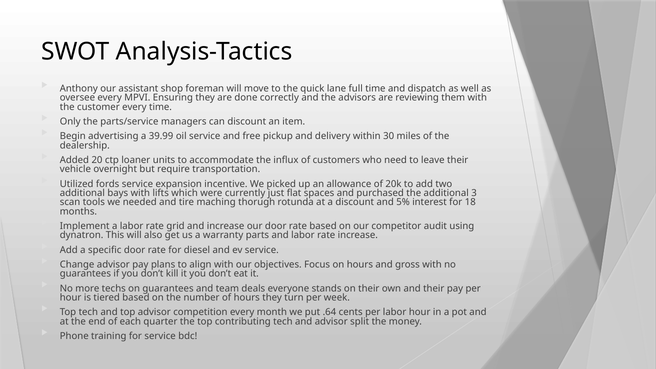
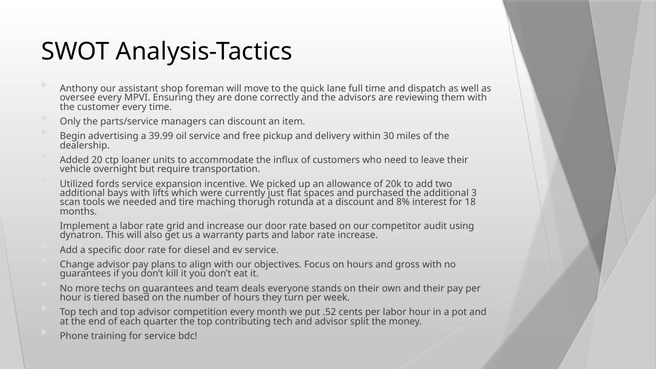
5%: 5% -> 8% (403, 202)
.64: .64 -> .52 (329, 312)
